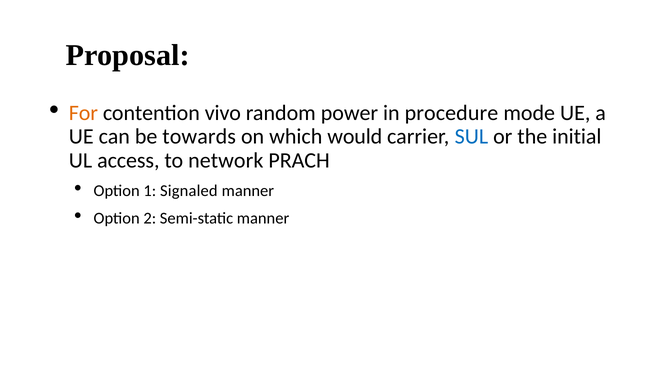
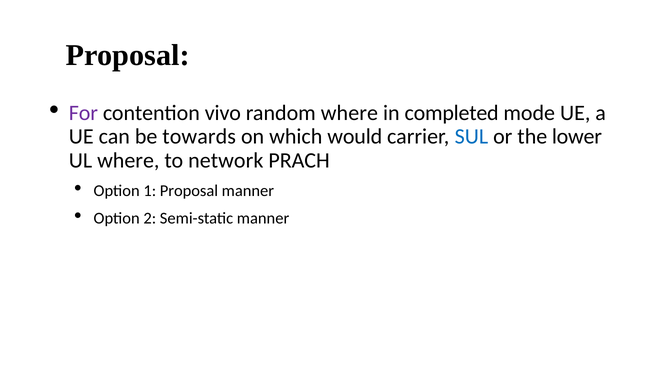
For colour: orange -> purple (83, 113)
random power: power -> where (349, 113)
procedure: procedure -> completed (452, 113)
initial: initial -> lower (577, 137)
UL access: access -> where (128, 161)
1 Signaled: Signaled -> Proposal (189, 191)
